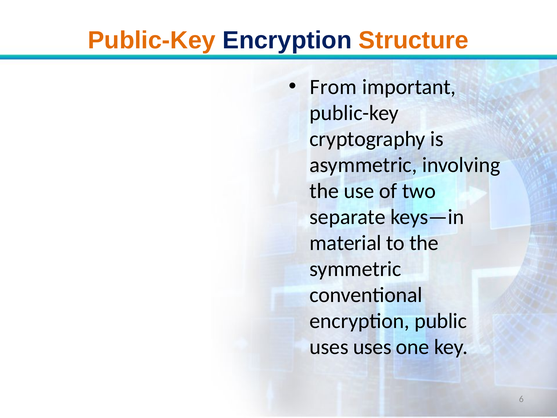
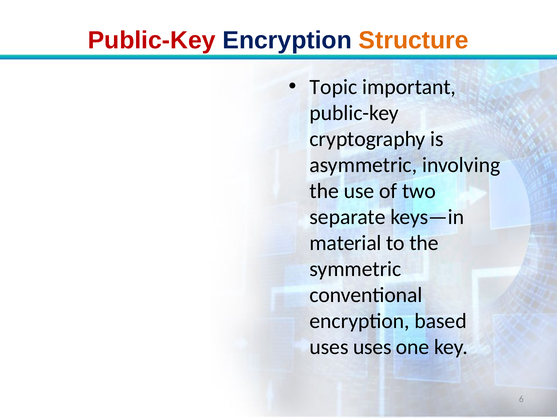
Public-Key colour: orange -> red (152, 40)
From: From -> Topic (333, 87)
public: public -> based (441, 321)
